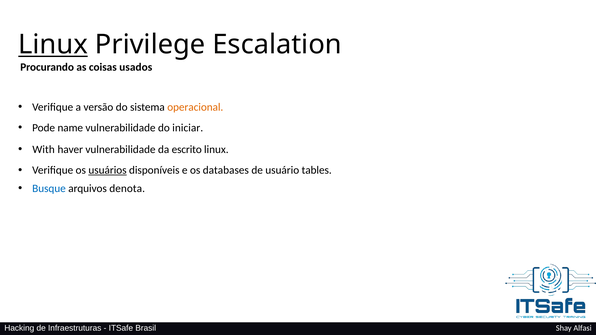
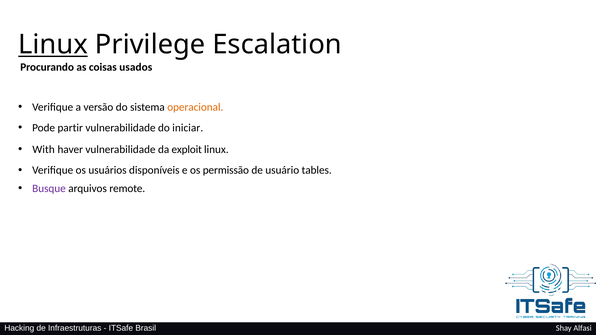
name: name -> partir (70, 128)
escrito: escrito -> exploit (187, 150)
usuários underline: present -> none (108, 170)
databases: databases -> permissão (226, 170)
Busque colour: blue -> purple (49, 188)
denota: denota -> remote (127, 188)
